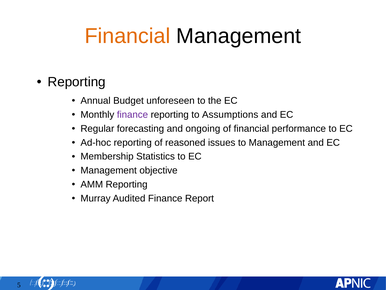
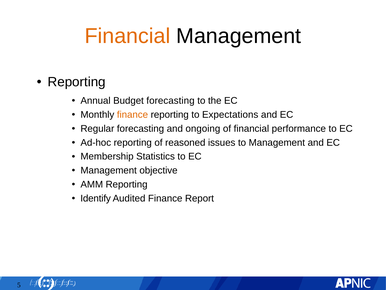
Budget unforeseen: unforeseen -> forecasting (170, 101)
finance colour: purple -> orange (132, 115)
Assumptions: Assumptions -> Expectations (230, 115)
Murray: Murray -> Identify (96, 198)
